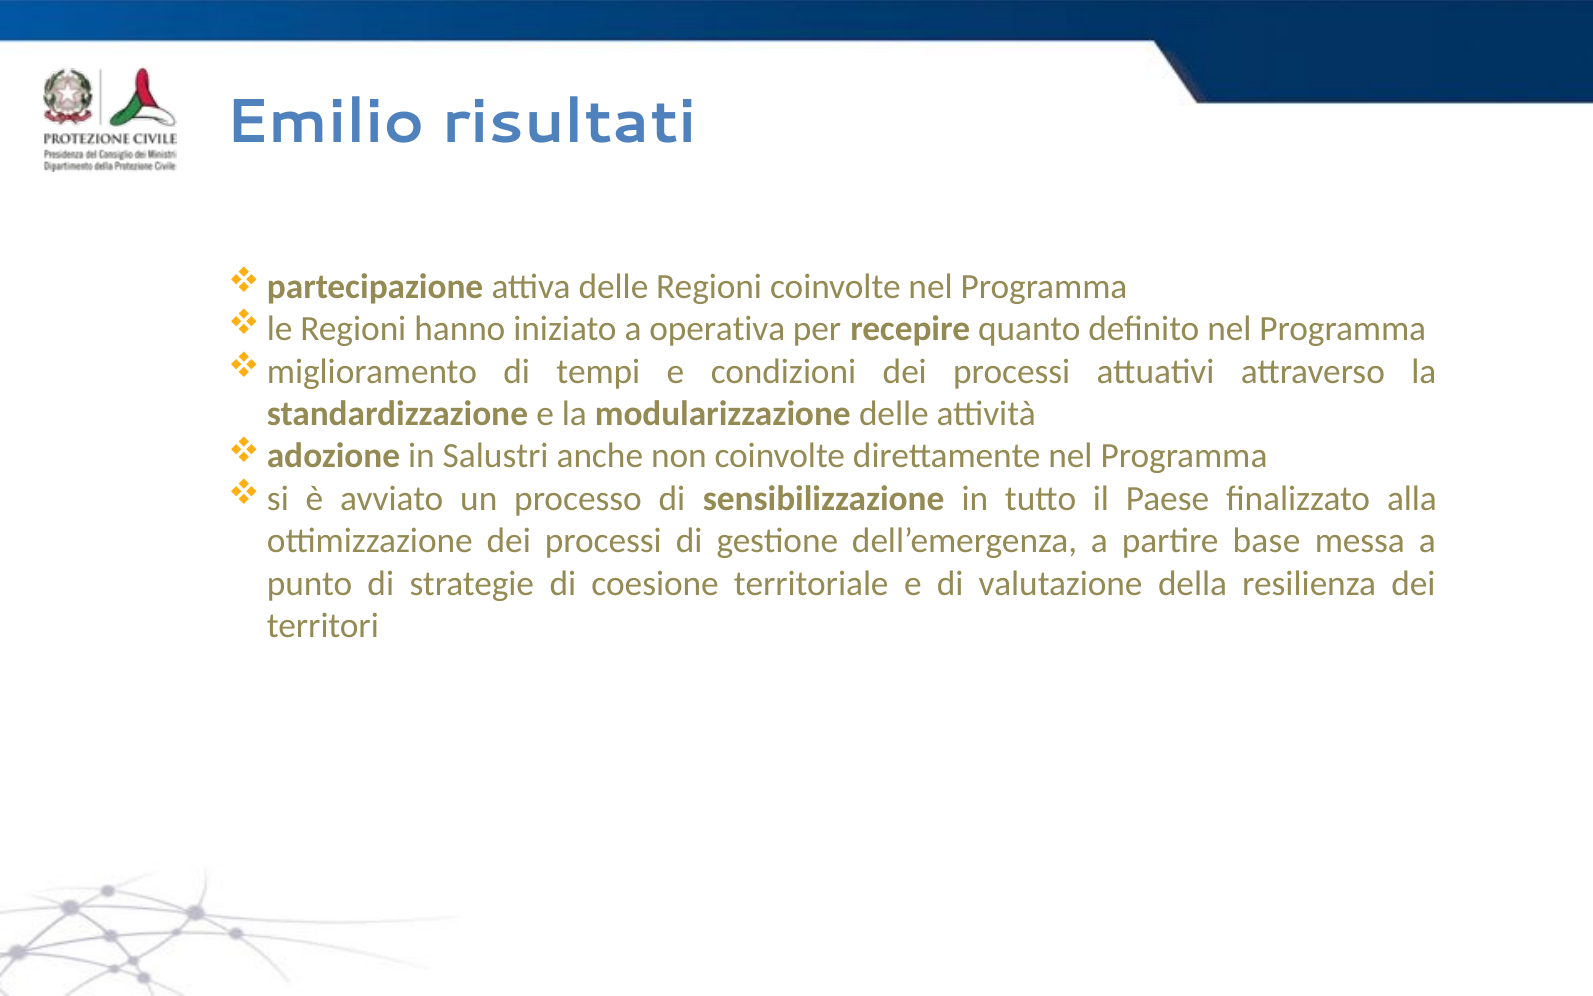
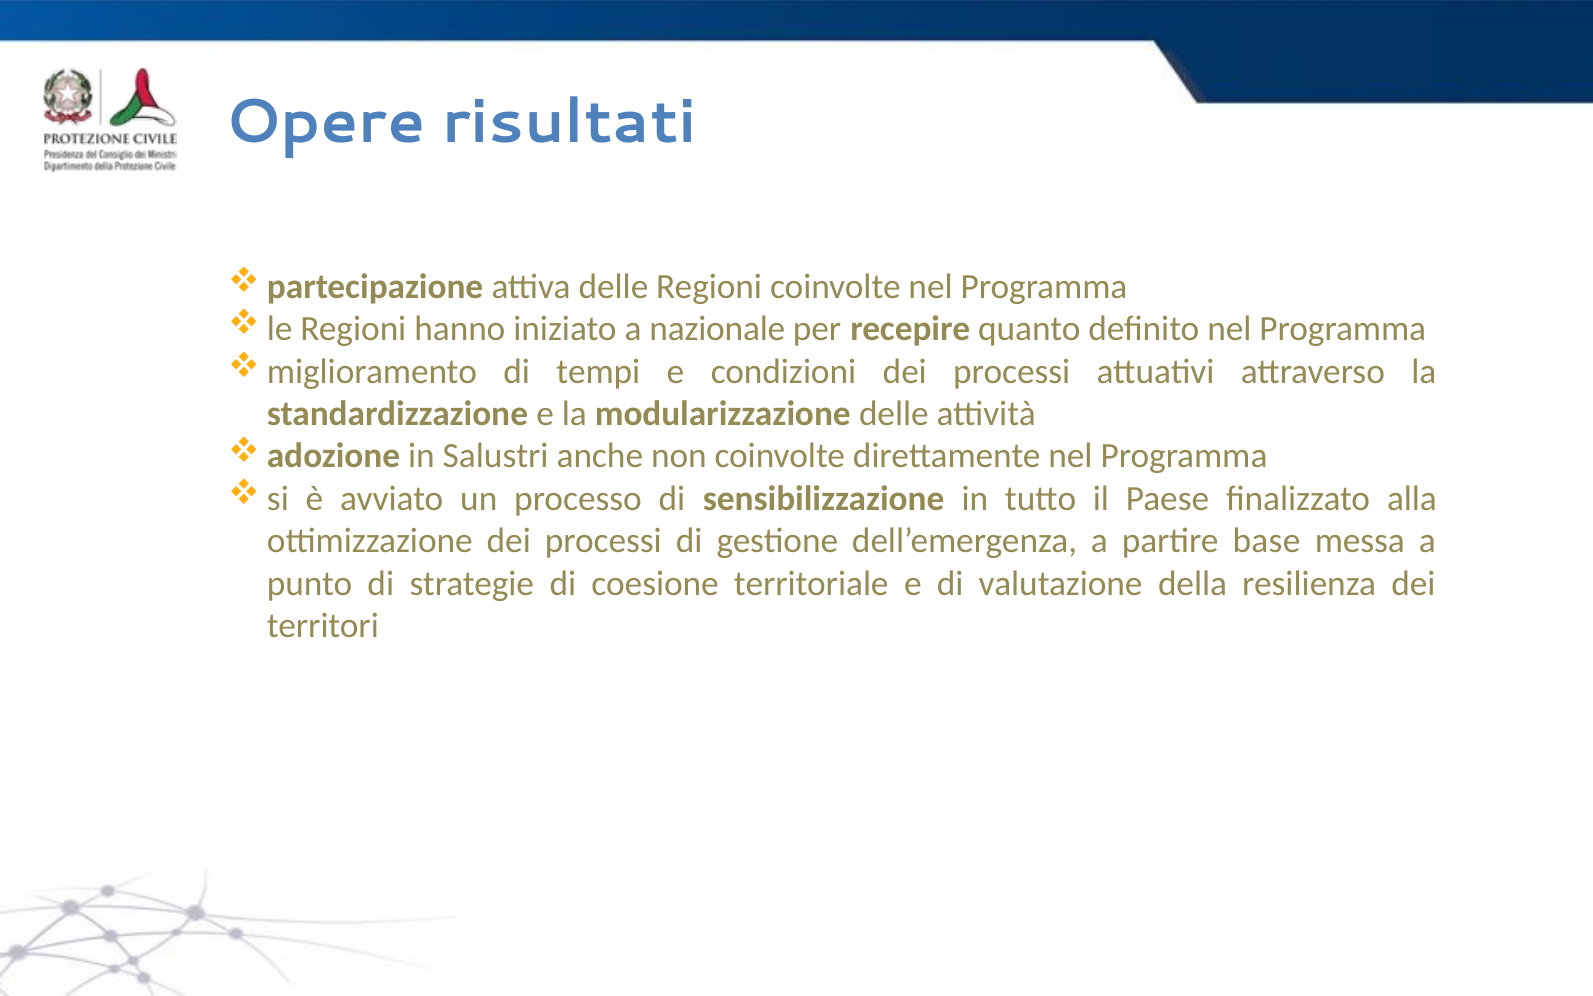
Emilio: Emilio -> Opere (325, 122)
operativa: operativa -> nazionale (717, 329)
